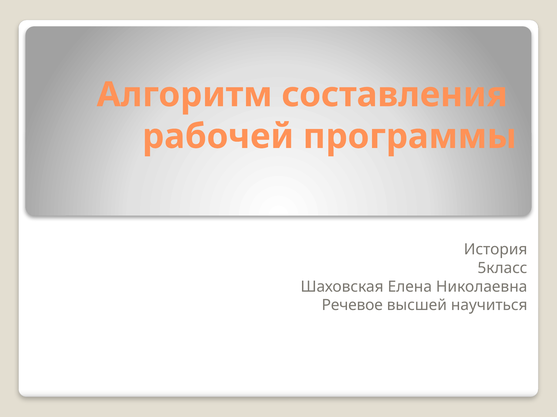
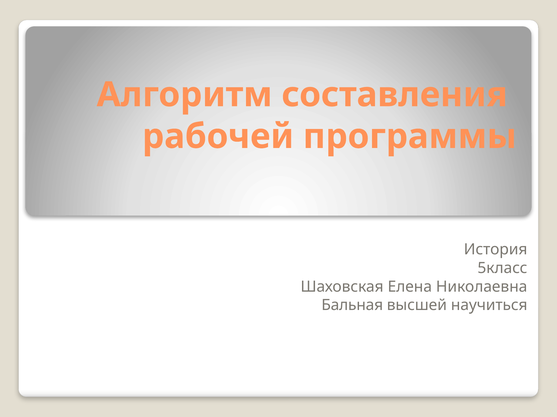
Речевое: Речевое -> Бальная (352, 306)
